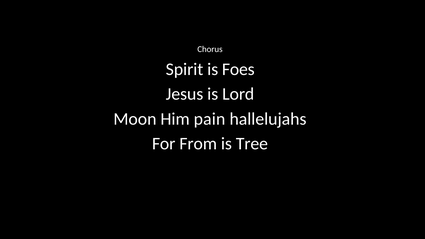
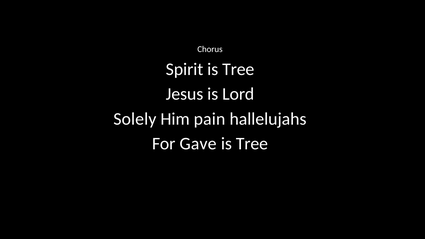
Foes: Foes -> Tree (238, 69)
Moon: Moon -> Solely (135, 119)
From: From -> Gave (198, 144)
